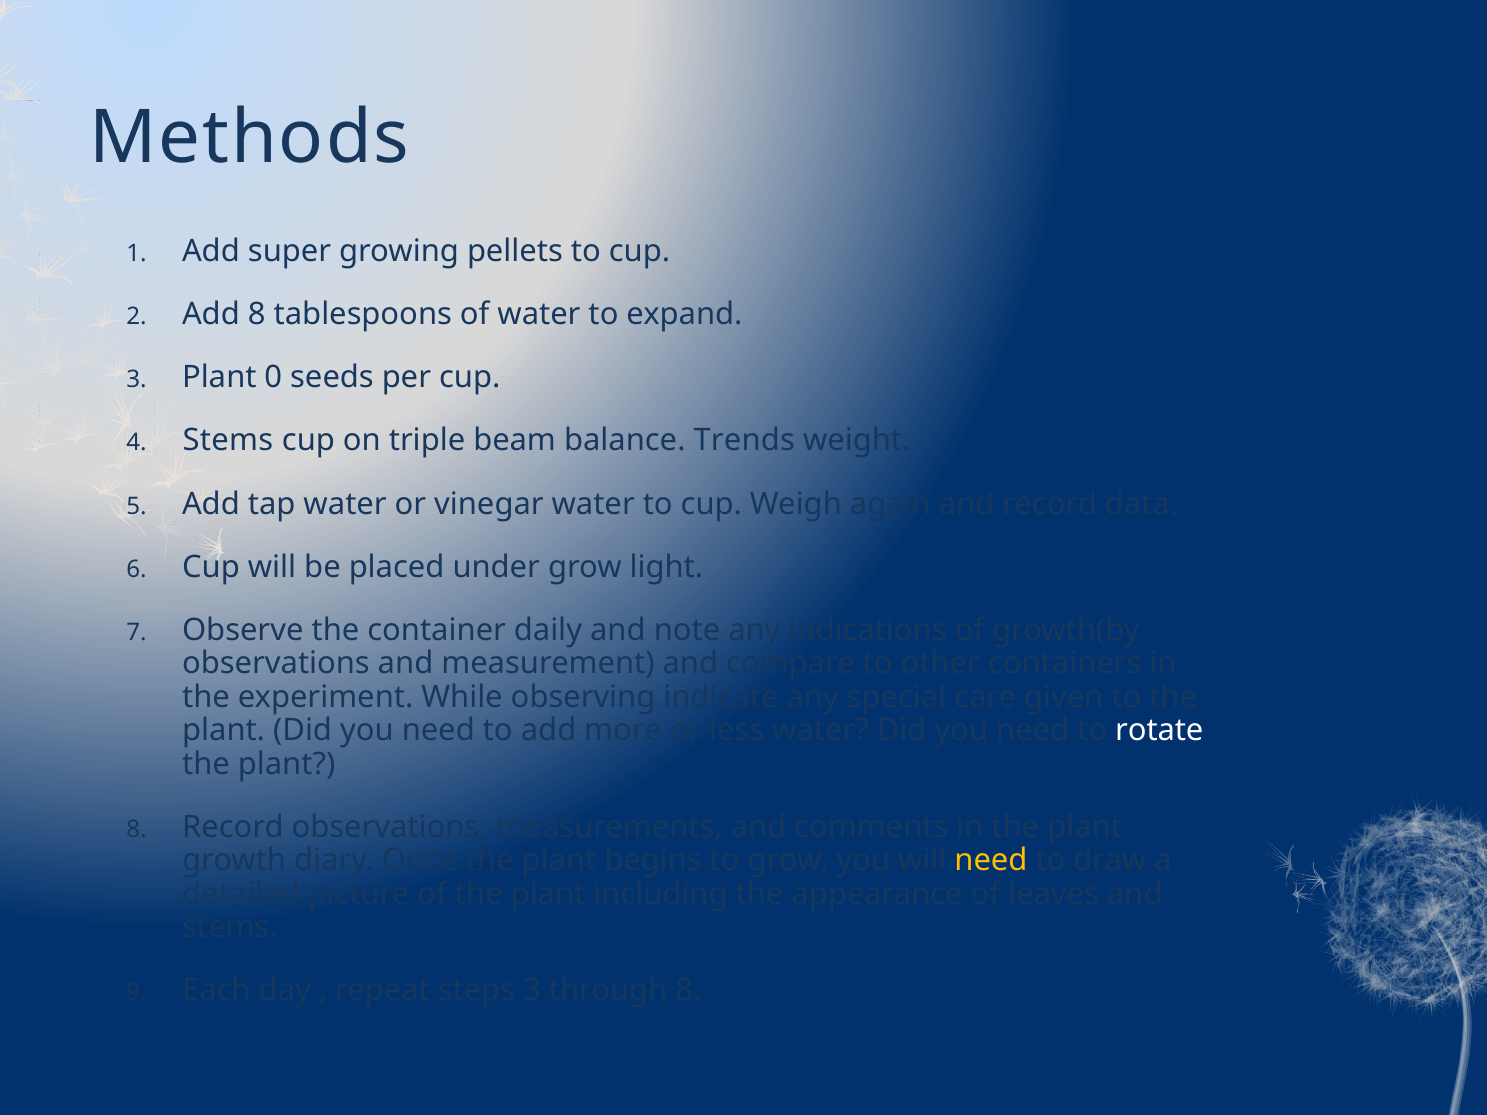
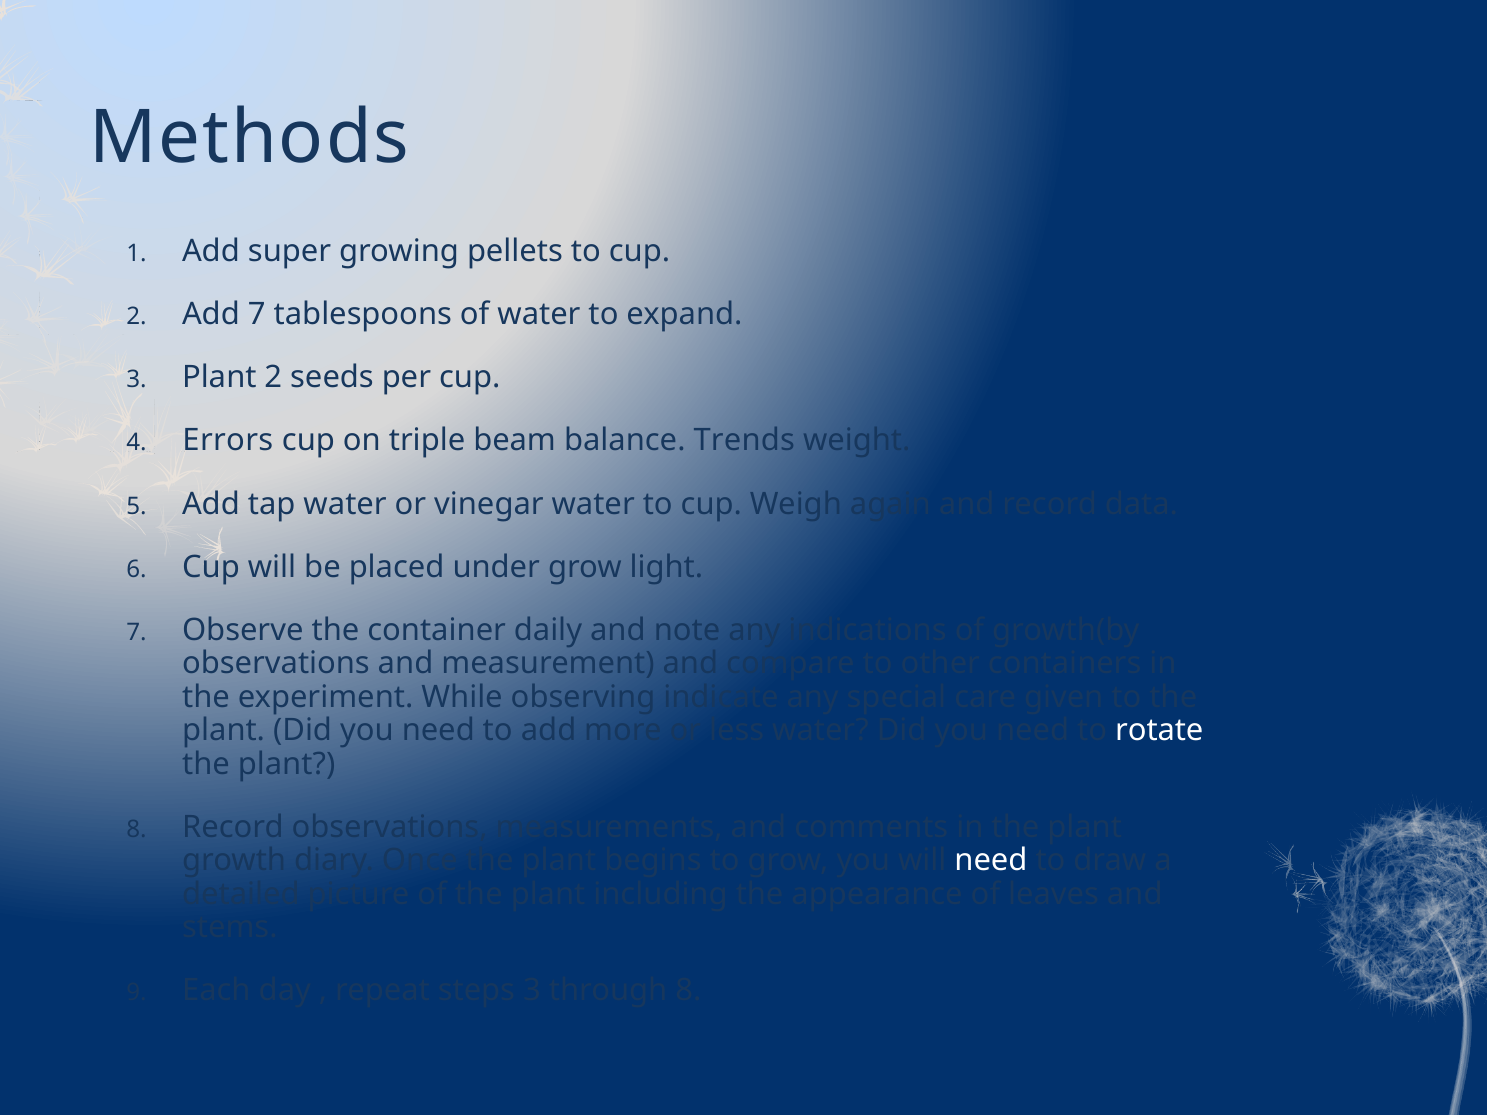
Add 8: 8 -> 7 (257, 314)
Plant 0: 0 -> 2 (273, 378)
Stems: Stems -> Errors (228, 441)
need colour: yellow -> white (991, 861)
